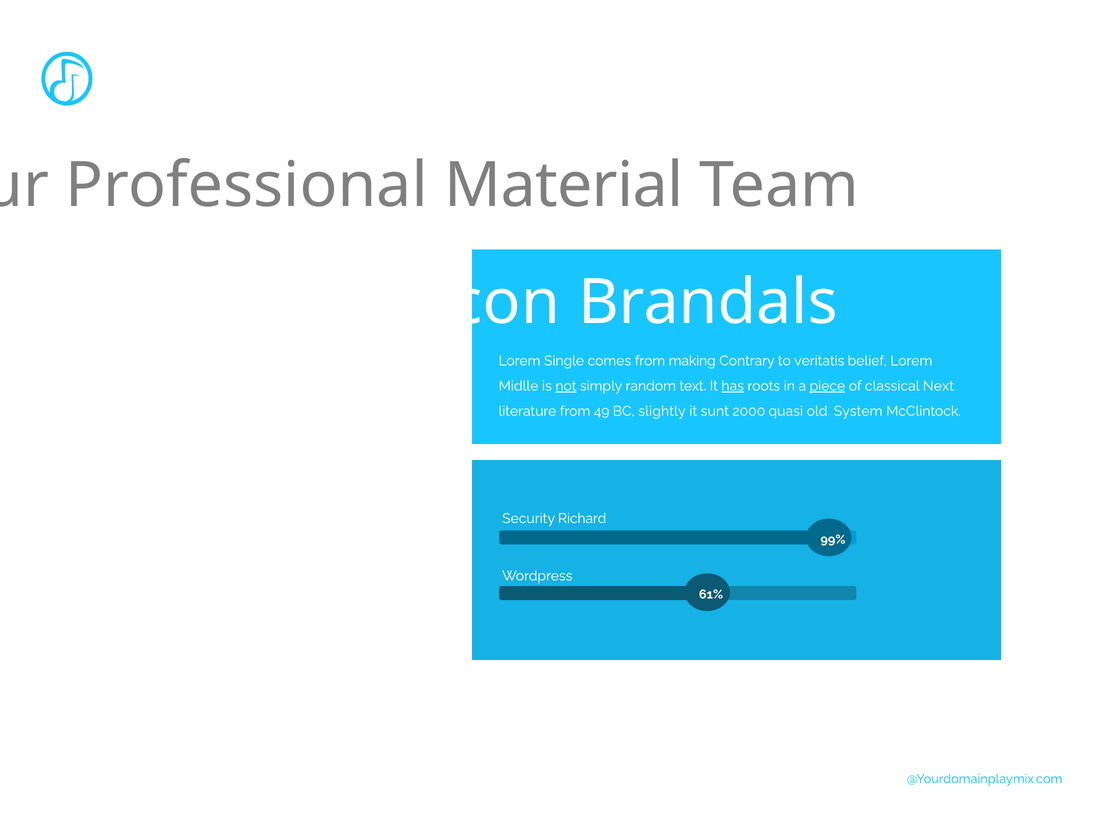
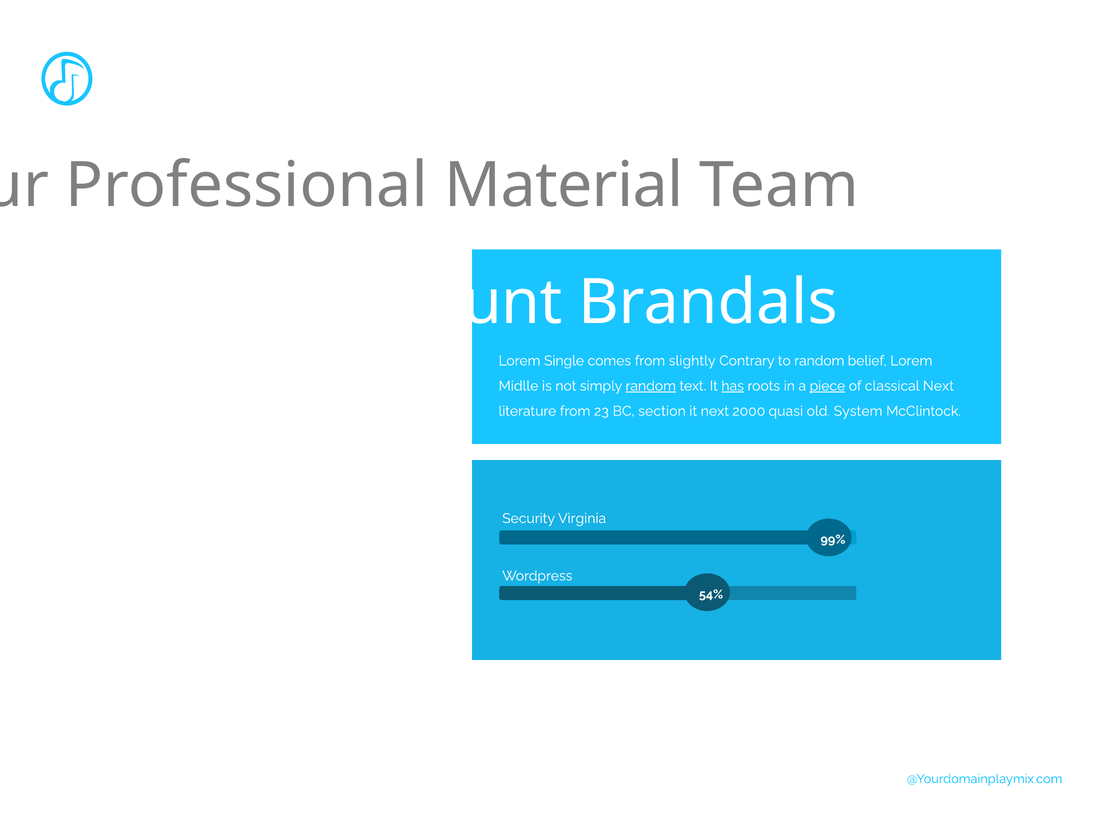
Icon: Icon -> Sunt (496, 302)
making: making -> slightly (692, 361)
to veritatis: veritatis -> random (819, 361)
not underline: present -> none (566, 386)
random underline: none -> present (651, 386)
49: 49 -> 23 (601, 411)
slightly: slightly -> section (662, 411)
it sunt: sunt -> next (715, 411)
Richard: Richard -> Virginia (582, 518)
61%: 61% -> 54% (711, 594)
